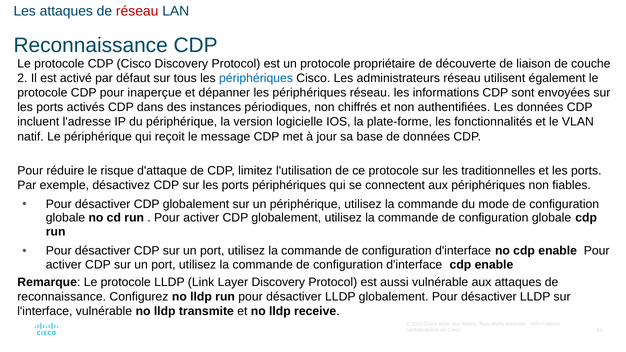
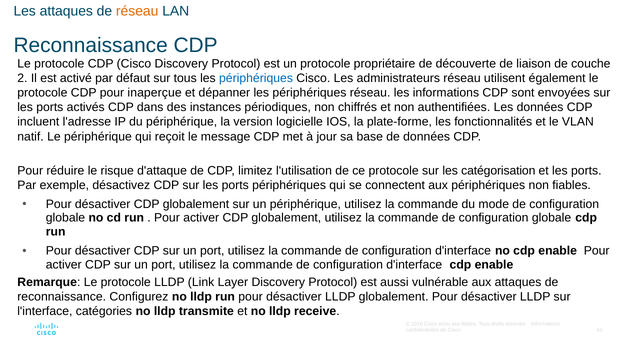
réseau colour: red -> orange (137, 11)
traditionnelles: traditionnelles -> catégorisation (498, 171)
l'interface vulnérable: vulnérable -> catégories (104, 311)
